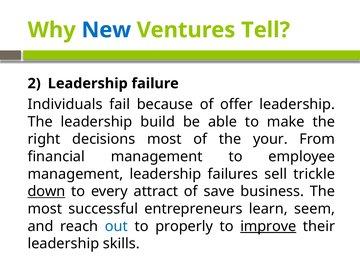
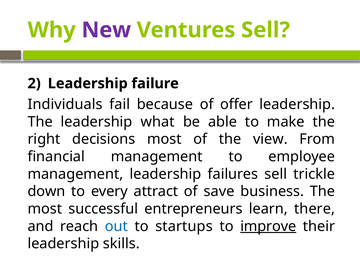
New colour: blue -> purple (106, 30)
Ventures Tell: Tell -> Sell (266, 30)
build: build -> what (158, 122)
your: your -> view (270, 139)
down underline: present -> none (46, 191)
seem: seem -> there (315, 209)
properly: properly -> startups (184, 226)
